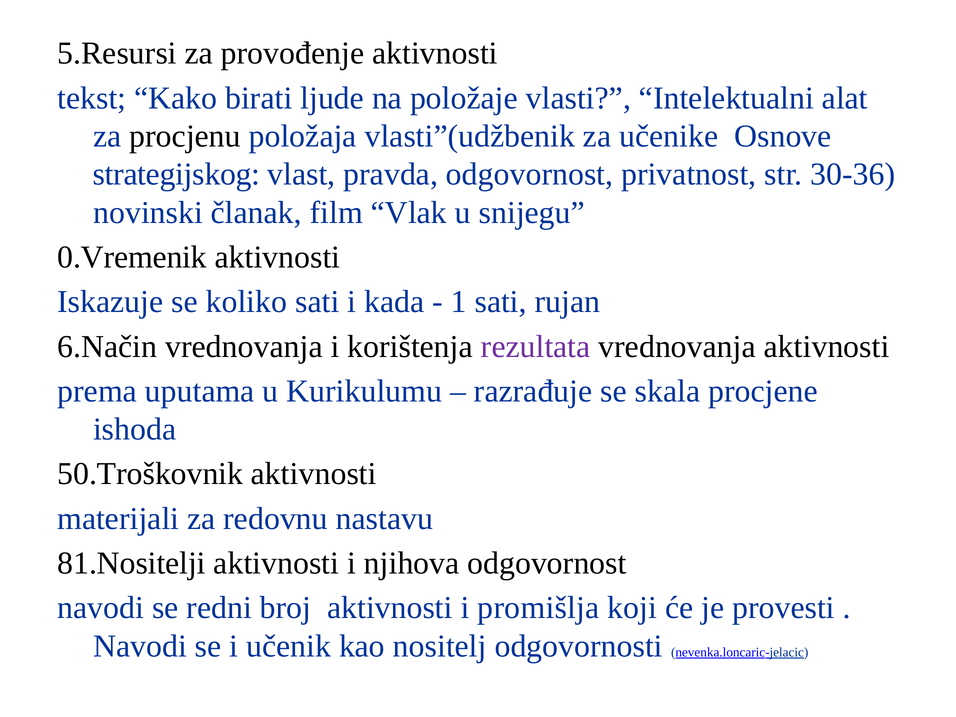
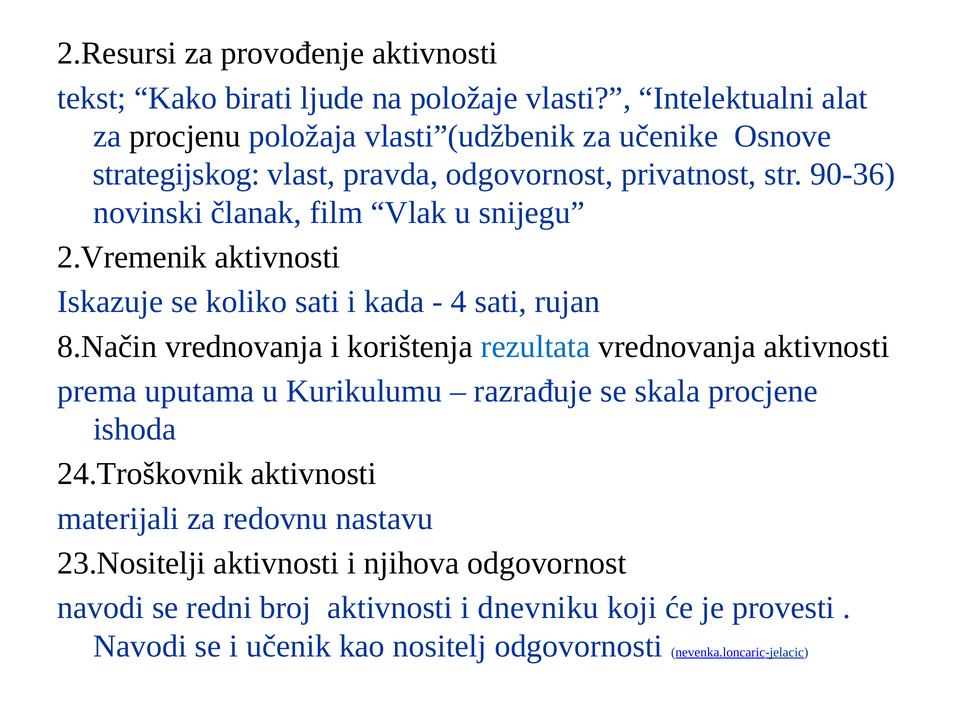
5.Resursi: 5.Resursi -> 2.Resursi (117, 53)
30-36: 30-36 -> 90-36 (853, 174)
0.Vremenik: 0.Vremenik -> 2.Vremenik (132, 257)
1: 1 -> 4 (459, 302)
6.Način: 6.Način -> 8.Način (107, 347)
rezultata colour: purple -> blue (536, 347)
50.Troškovnik: 50.Troškovnik -> 24.Troškovnik (150, 474)
81.Nositelji: 81.Nositelji -> 23.Nositelji (131, 563)
promišlja: promišlja -> dnevniku (538, 608)
